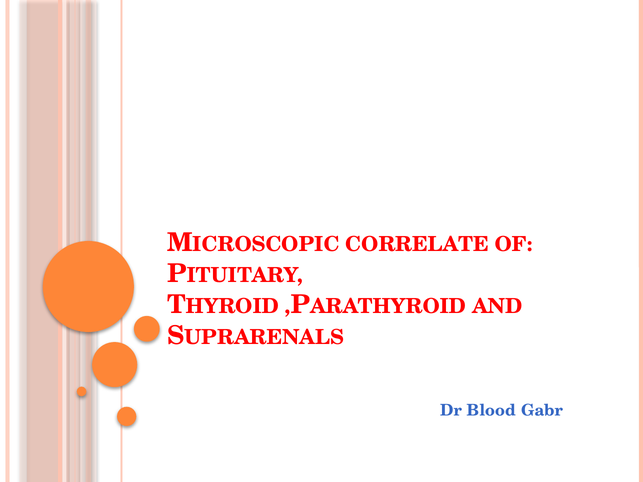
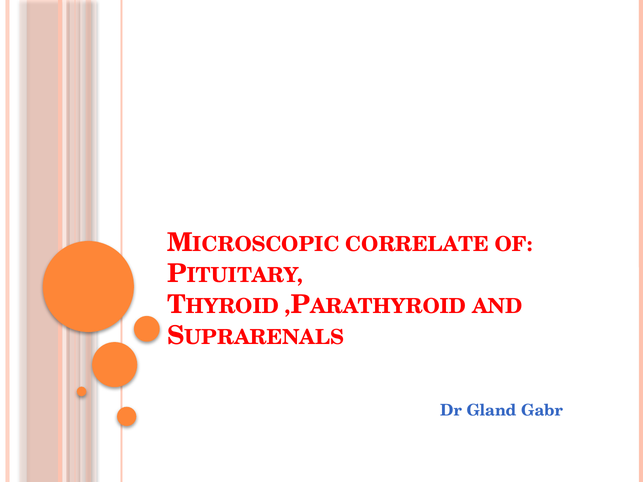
Blood: Blood -> Gland (492, 410)
